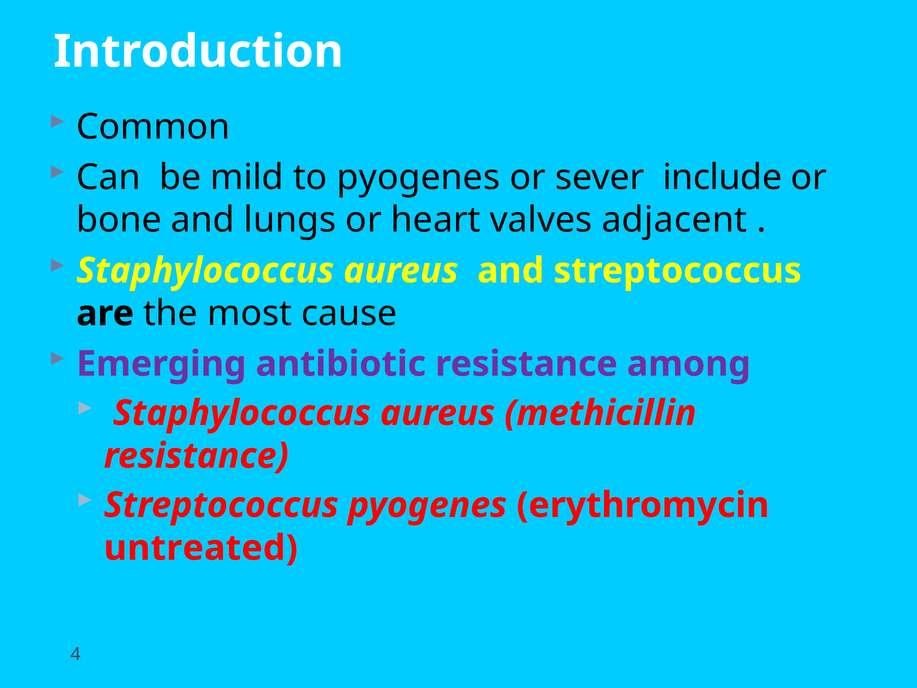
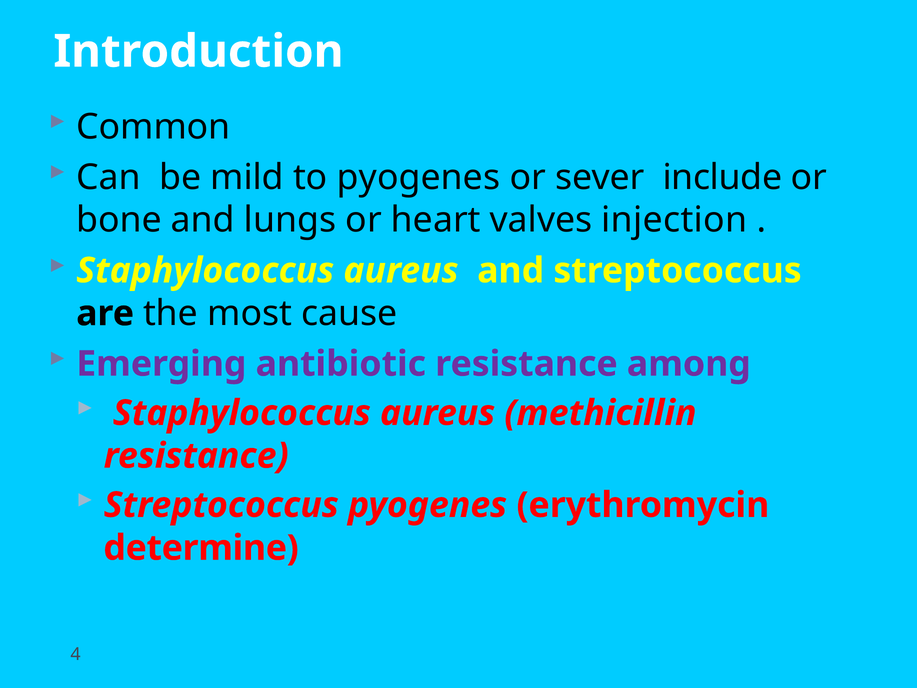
adjacent: adjacent -> injection (674, 220)
untreated: untreated -> determine (201, 548)
